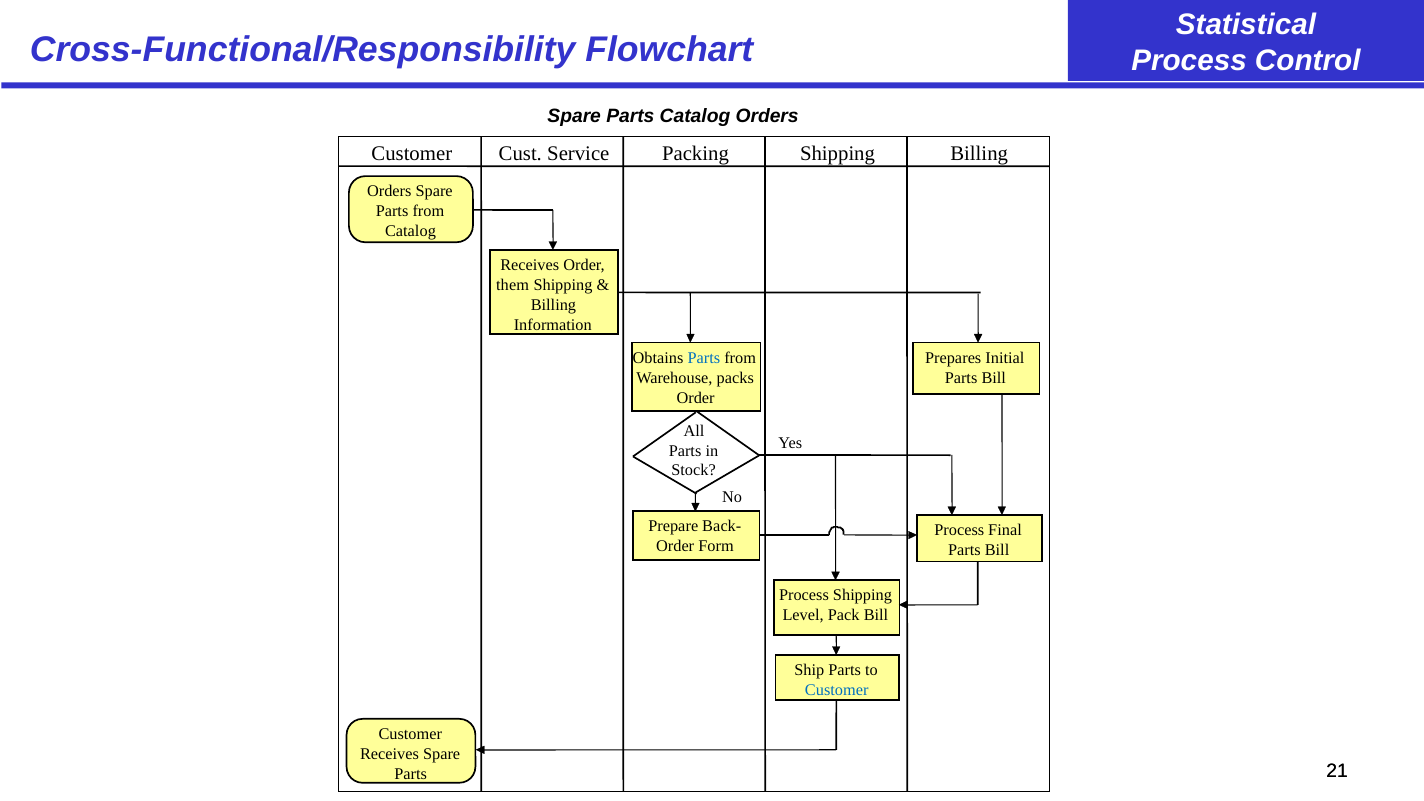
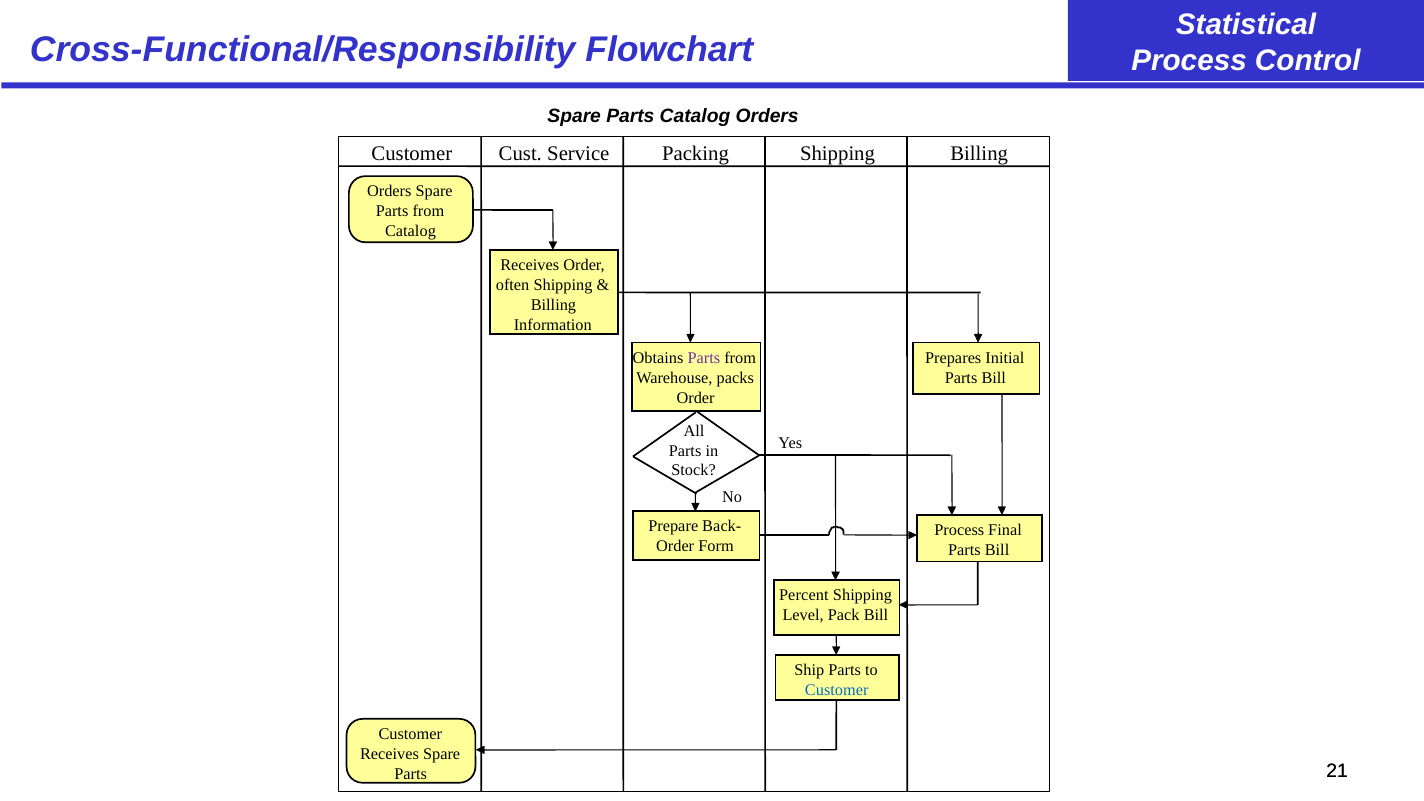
them: them -> often (513, 285)
Parts colour: blue -> purple (704, 358)
Process: Process -> Percent (804, 595)
